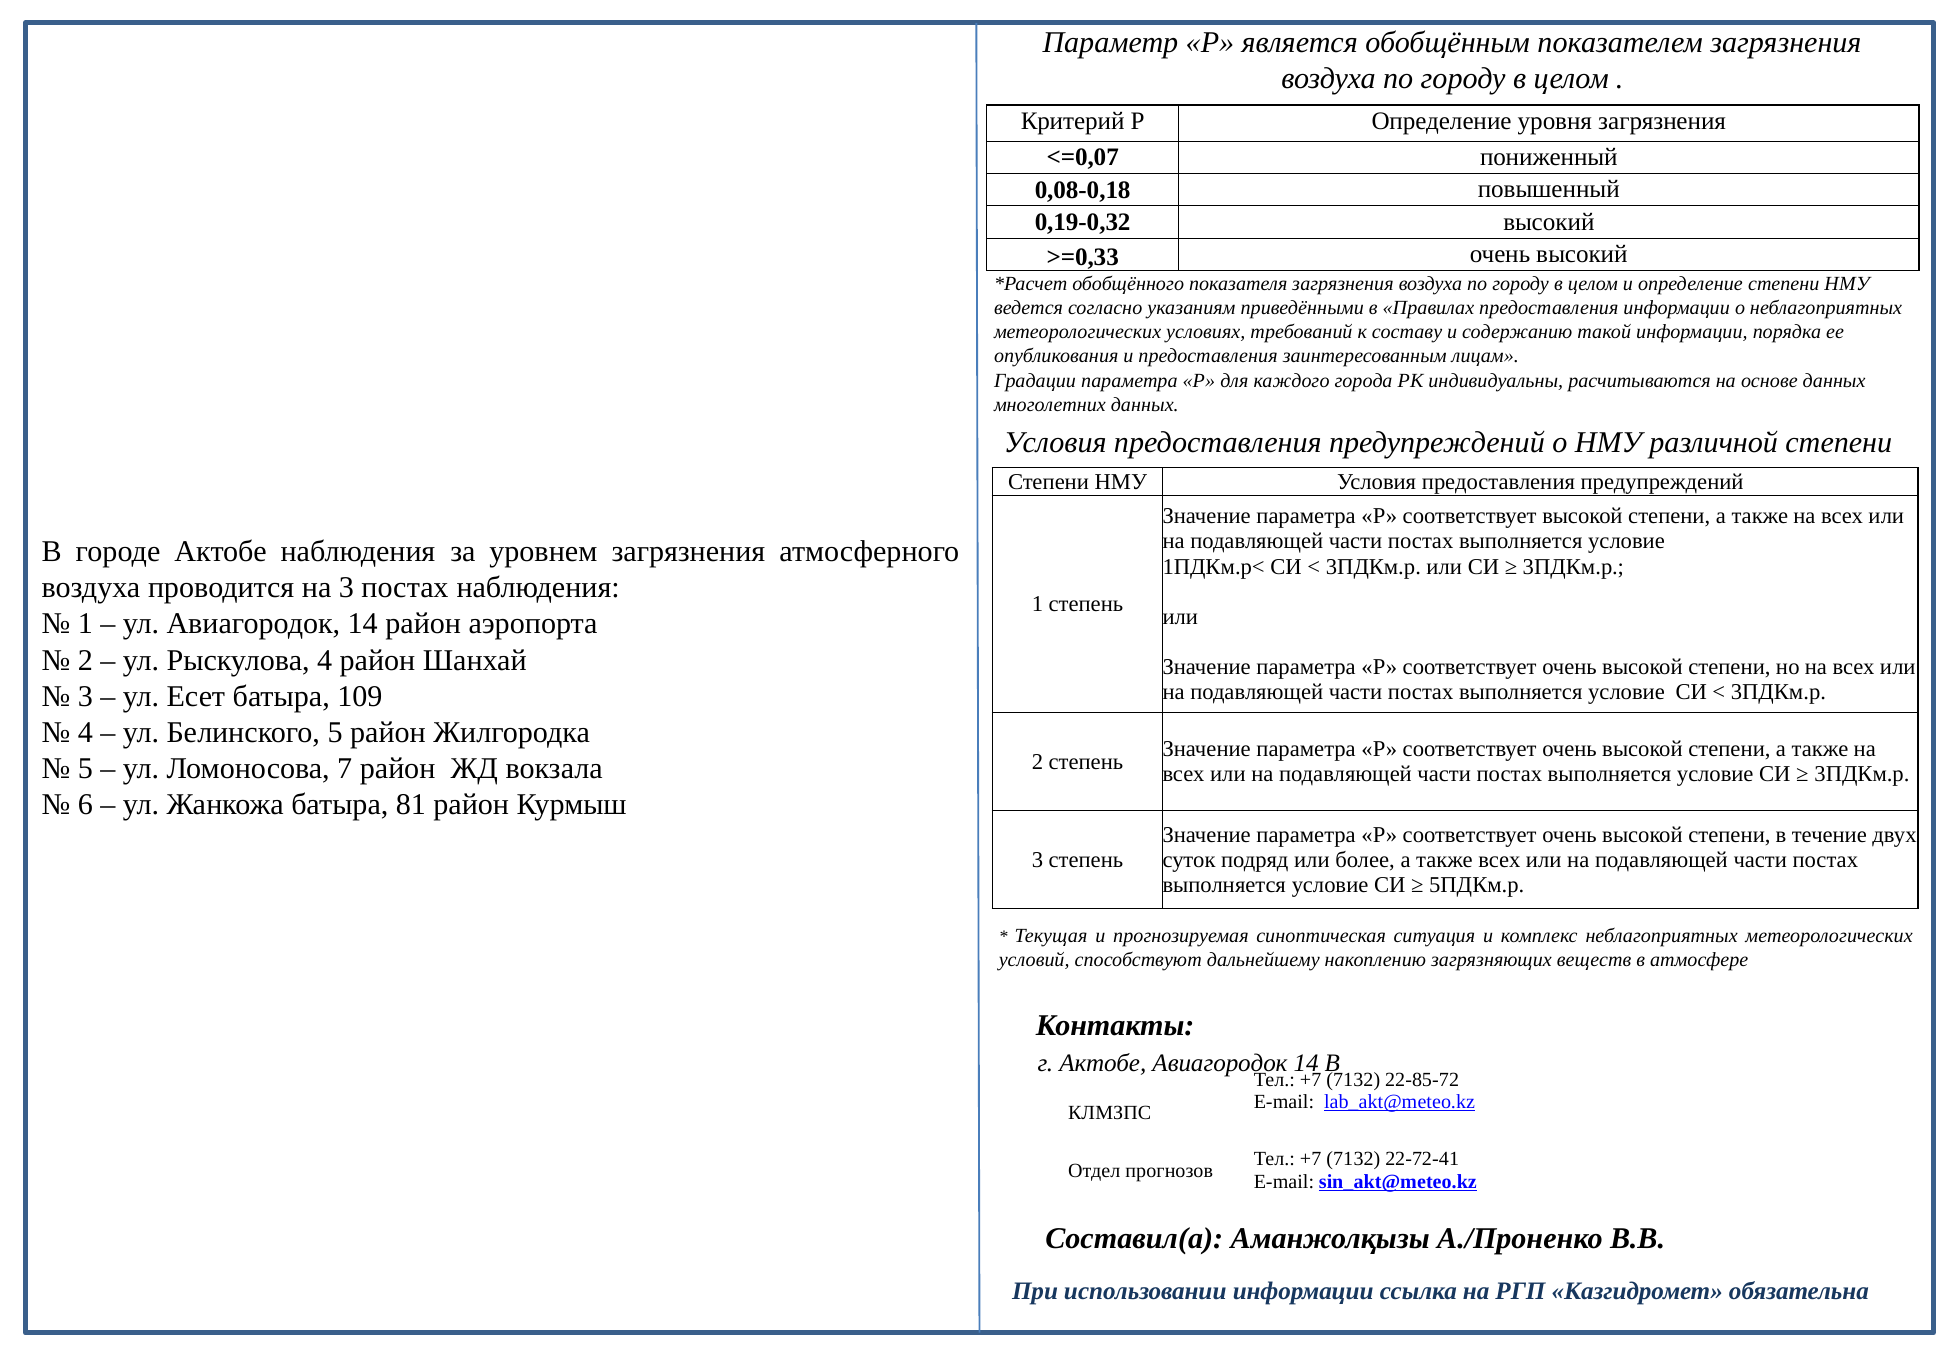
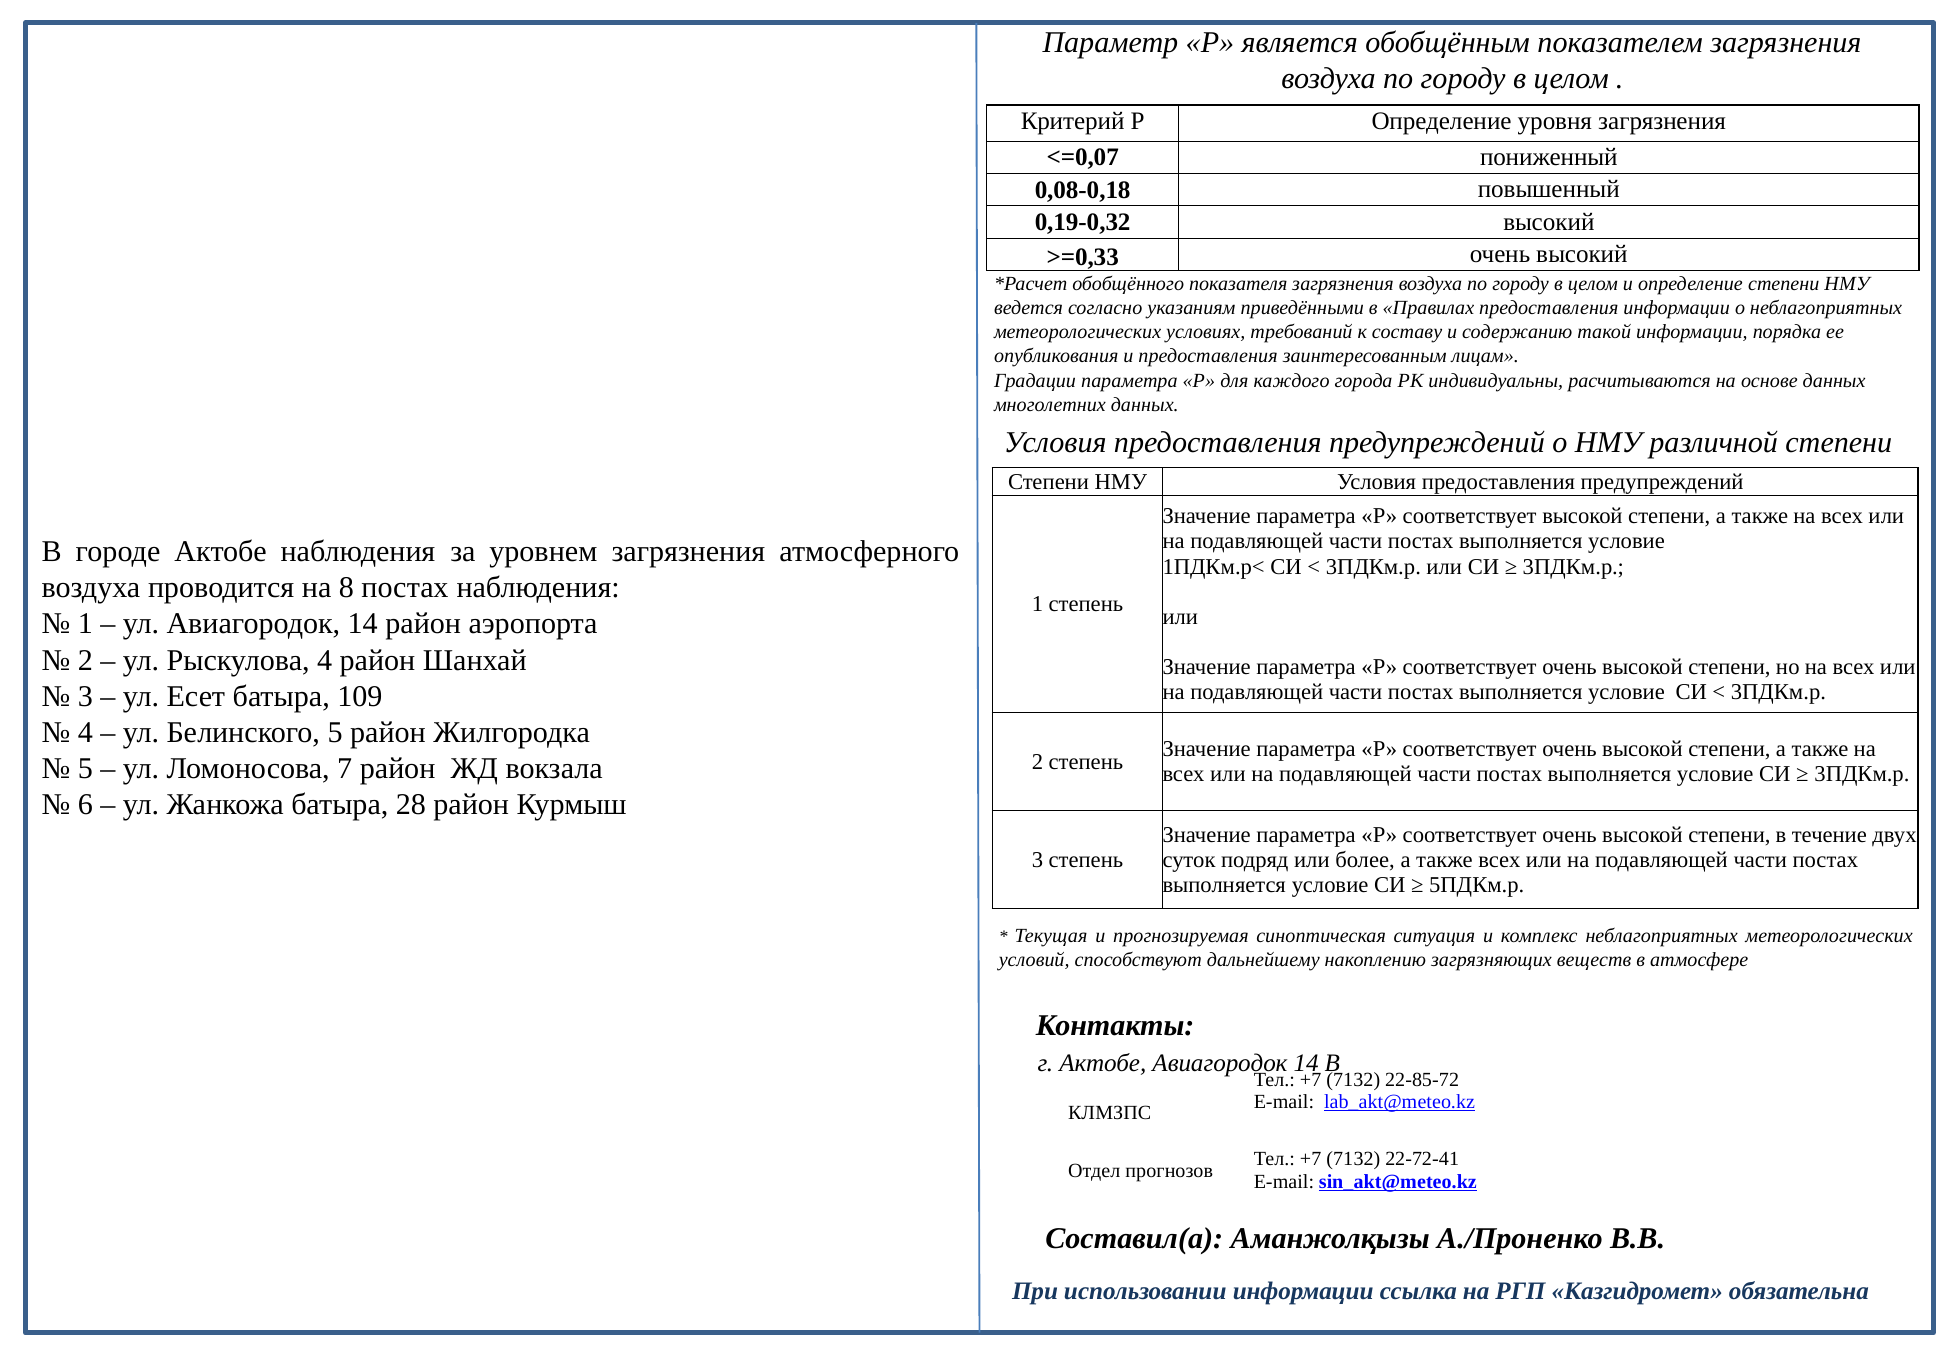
на 3: 3 -> 8 (346, 588)
81: 81 -> 28 (411, 805)
